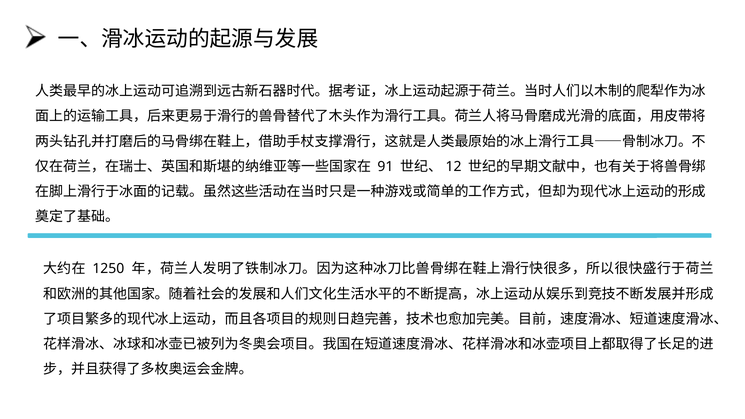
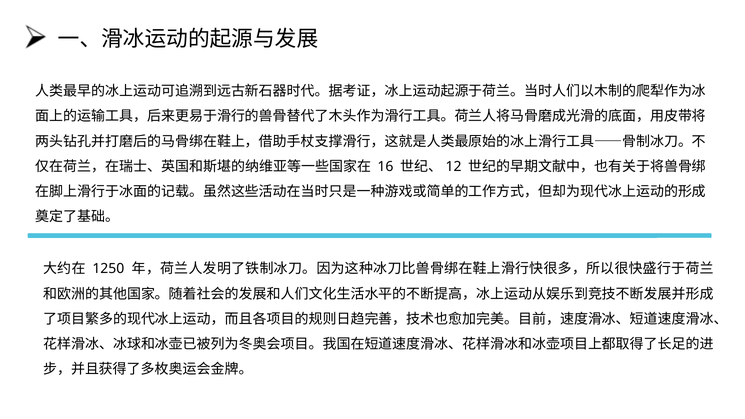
91: 91 -> 16 (385, 167)
